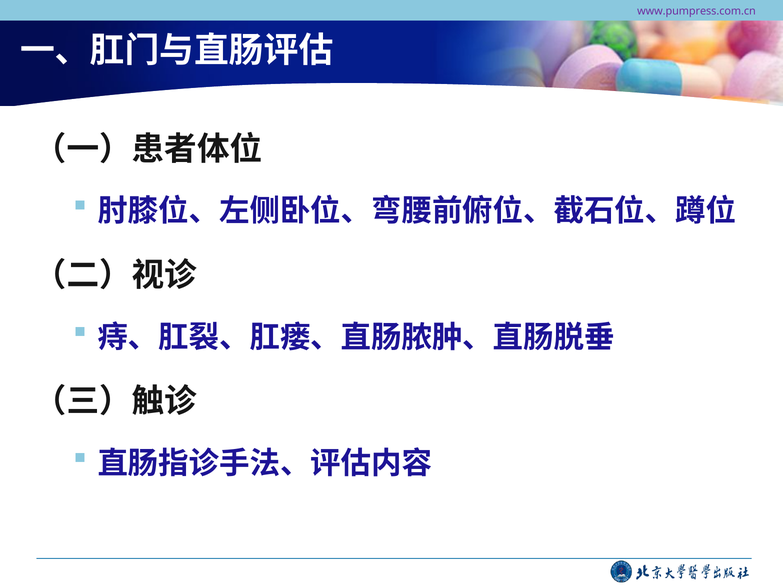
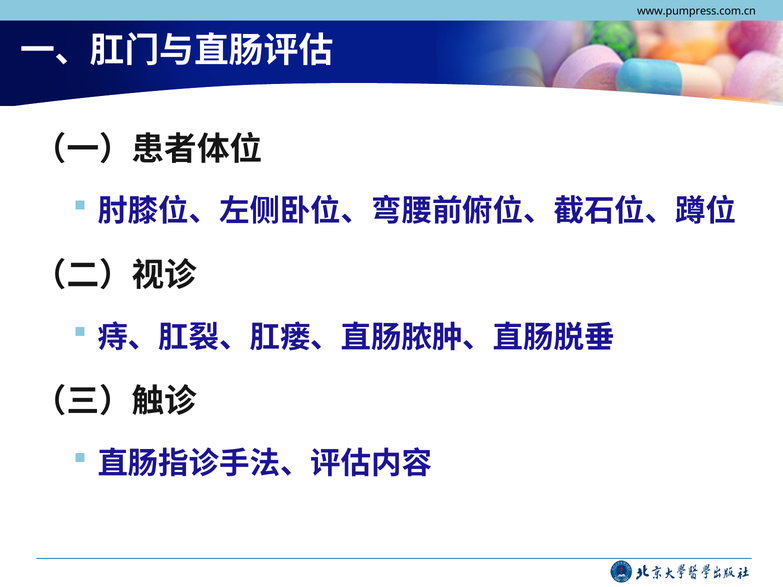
www.pumpress.com.cn colour: purple -> black (697, 11)
